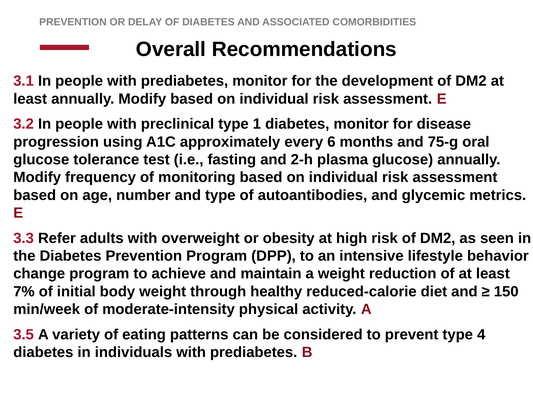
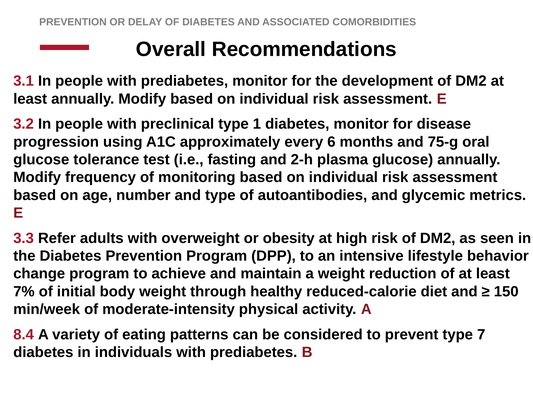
3.5: 3.5 -> 8.4 (24, 334)
4: 4 -> 7 (481, 334)
